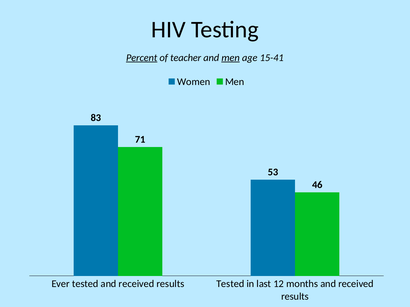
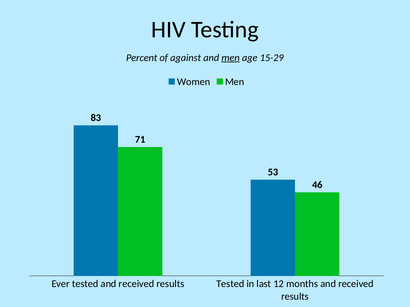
Percent underline: present -> none (142, 58)
teacher: teacher -> against (186, 58)
15-41: 15-41 -> 15-29 (272, 58)
